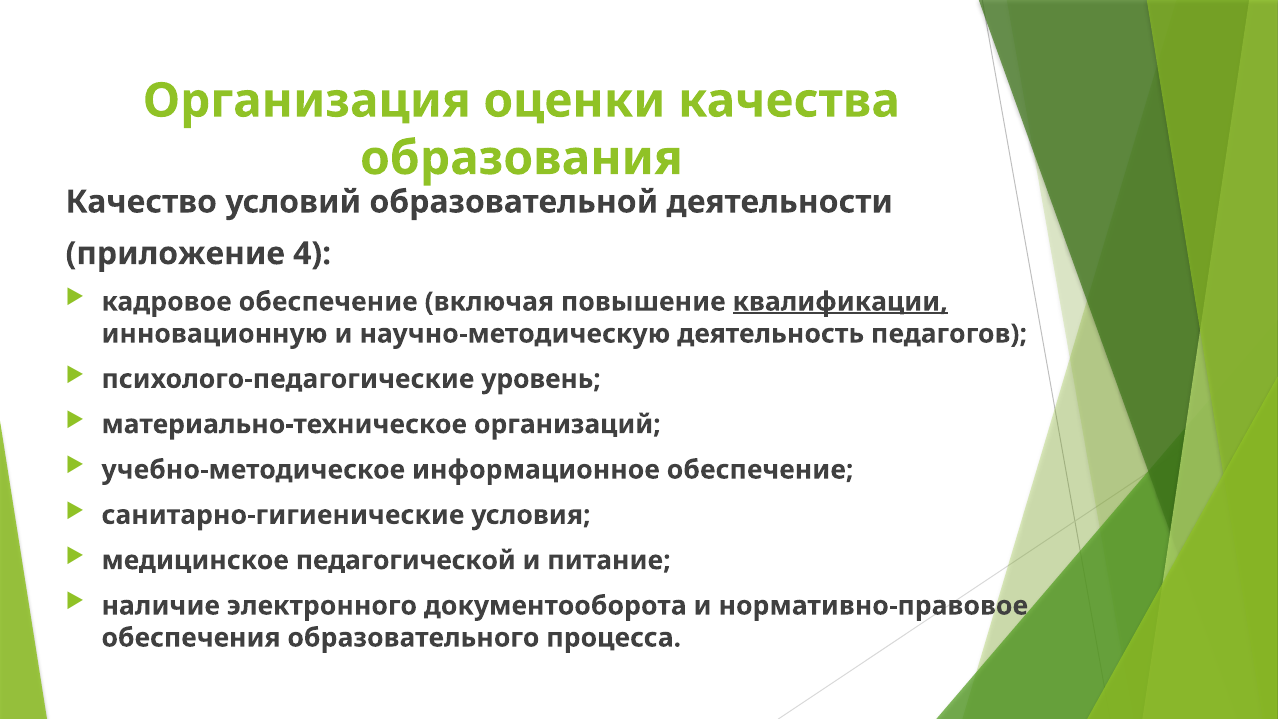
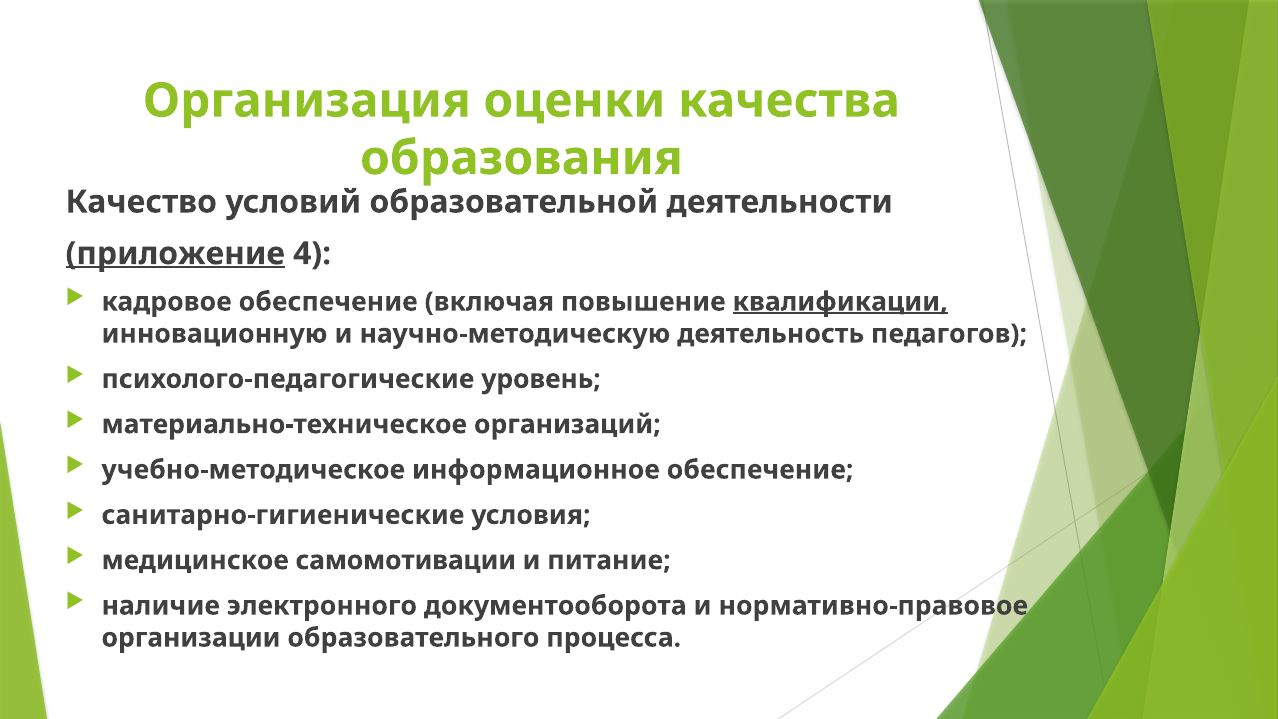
приложение underline: none -> present (175, 254)
педагогической: педагогической -> самомотивации (406, 560)
обеспечения: обеспечения -> организации (191, 638)
